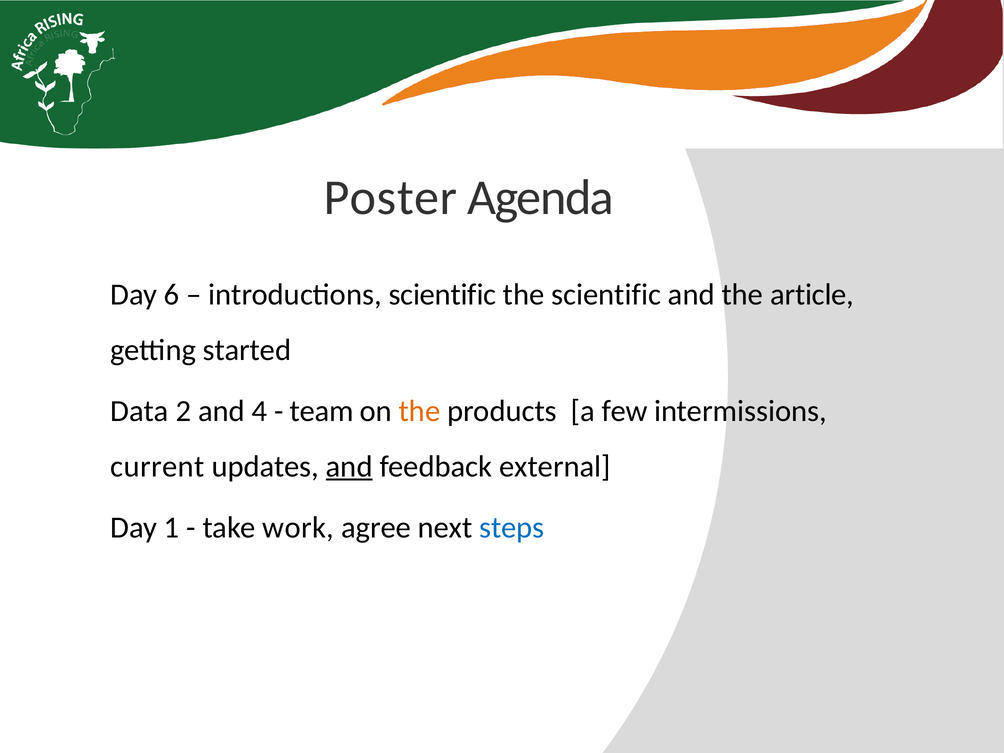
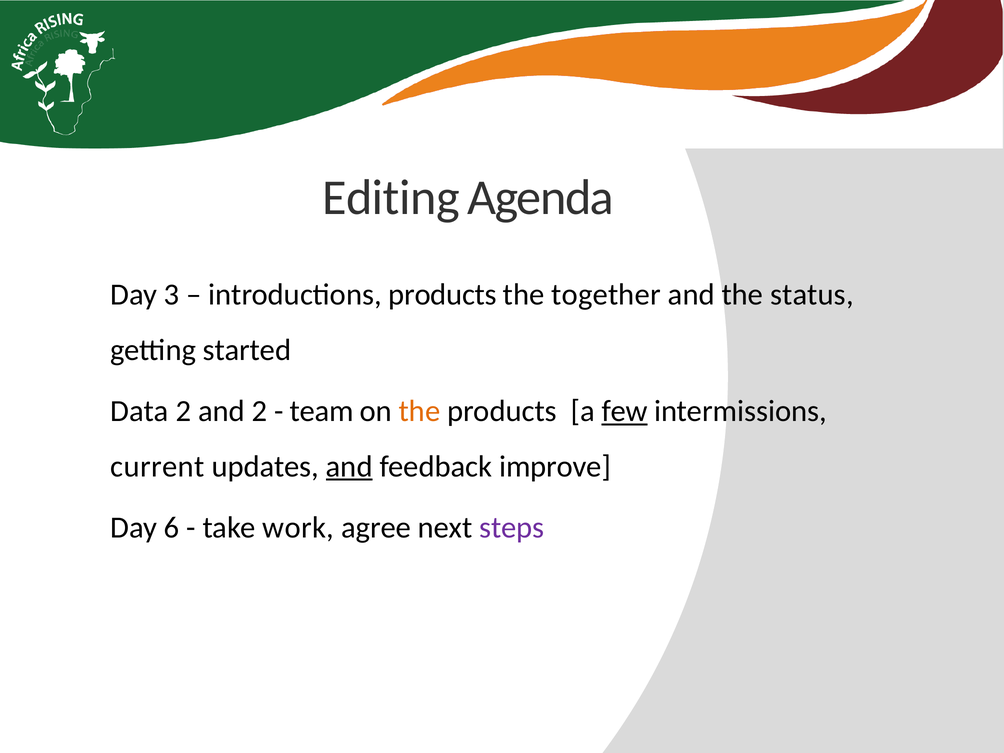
Poster: Poster -> Editing (391, 198)
6: 6 -> 3 (172, 295)
introductions scientific: scientific -> products (442, 295)
the scientific: scientific -> together (606, 295)
article: article -> status (812, 295)
and 4: 4 -> 2 (259, 411)
few underline: none -> present (625, 411)
external: external -> improve (555, 466)
1: 1 -> 6 (172, 528)
steps colour: blue -> purple (512, 528)
